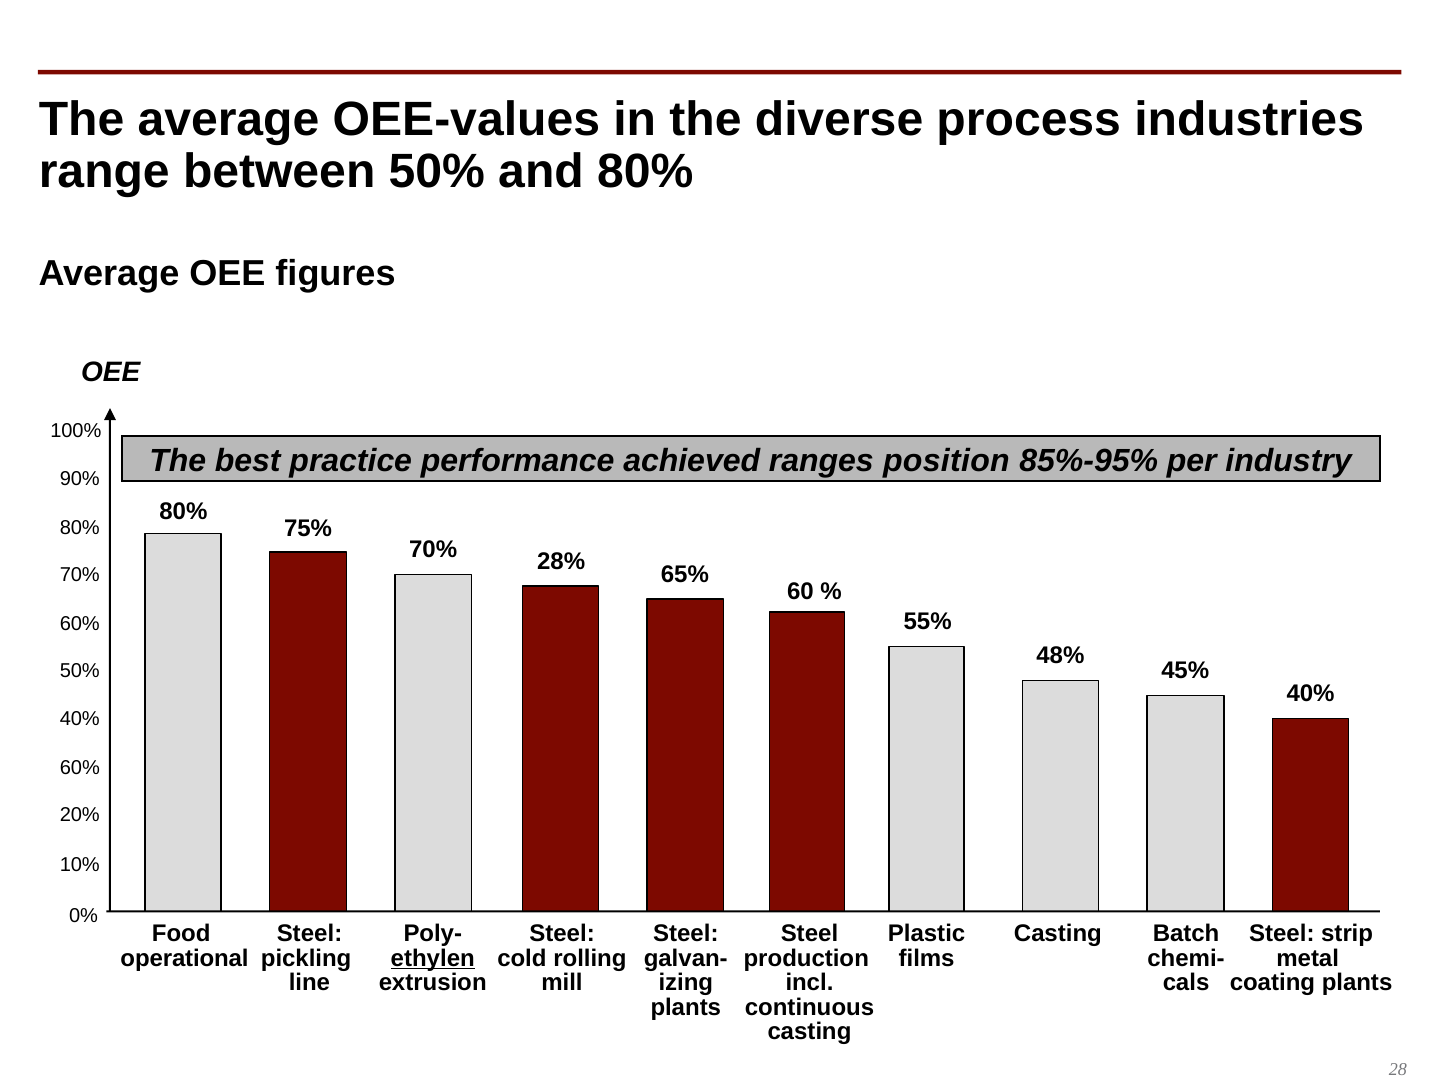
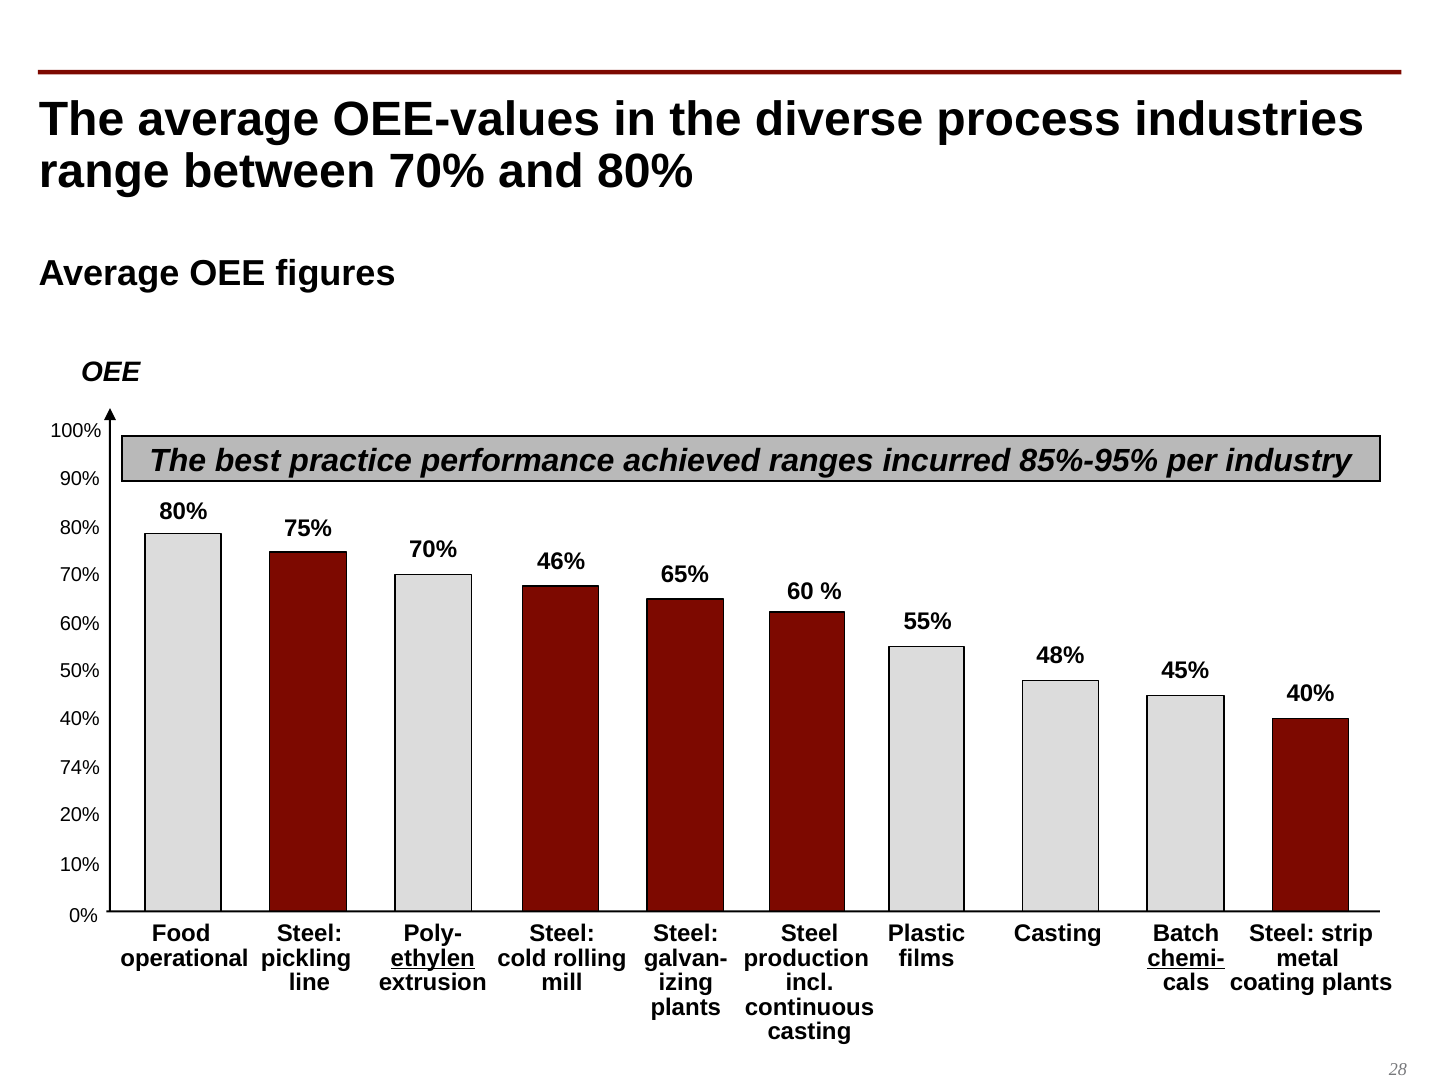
between 50%: 50% -> 70% (437, 172)
position: position -> incurred (947, 461)
28%: 28% -> 46% (561, 561)
60%: 60% -> 74% (80, 768)
chemi- underline: none -> present (1186, 959)
